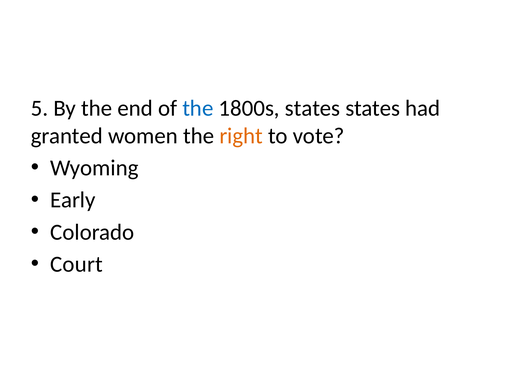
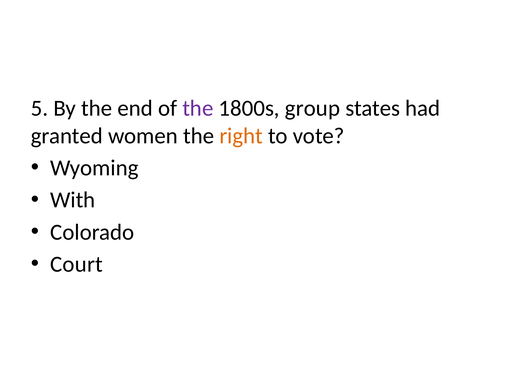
the colour: blue -> purple (198, 108)
1800s states: states -> group (312, 108)
Early: Early -> With (73, 200)
